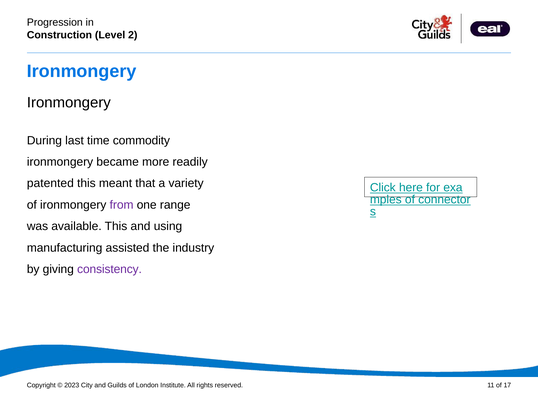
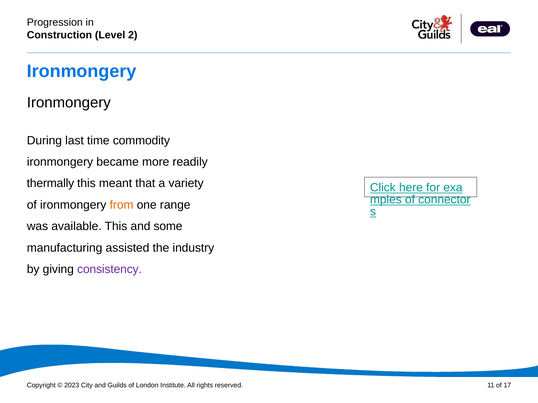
patented: patented -> thermally (50, 184)
from colour: purple -> orange (122, 205)
using: using -> some (168, 227)
